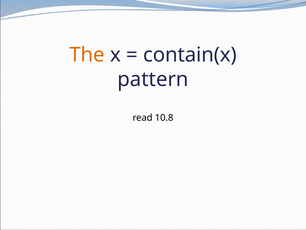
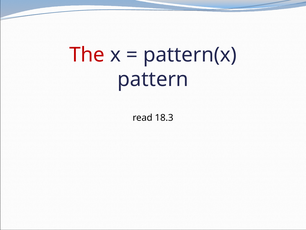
The colour: orange -> red (87, 55)
contain(x: contain(x -> pattern(x (190, 55)
10.8: 10.8 -> 18.3 (164, 117)
